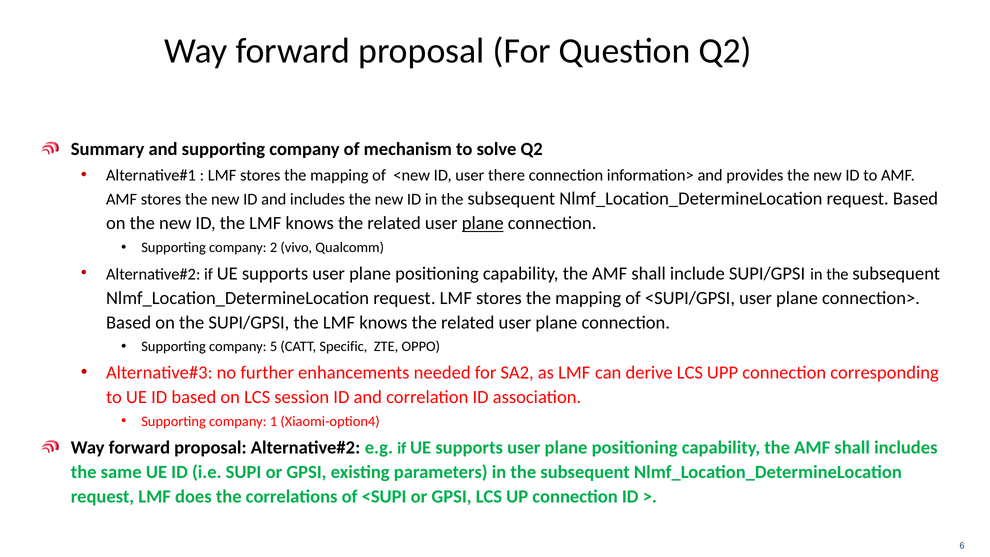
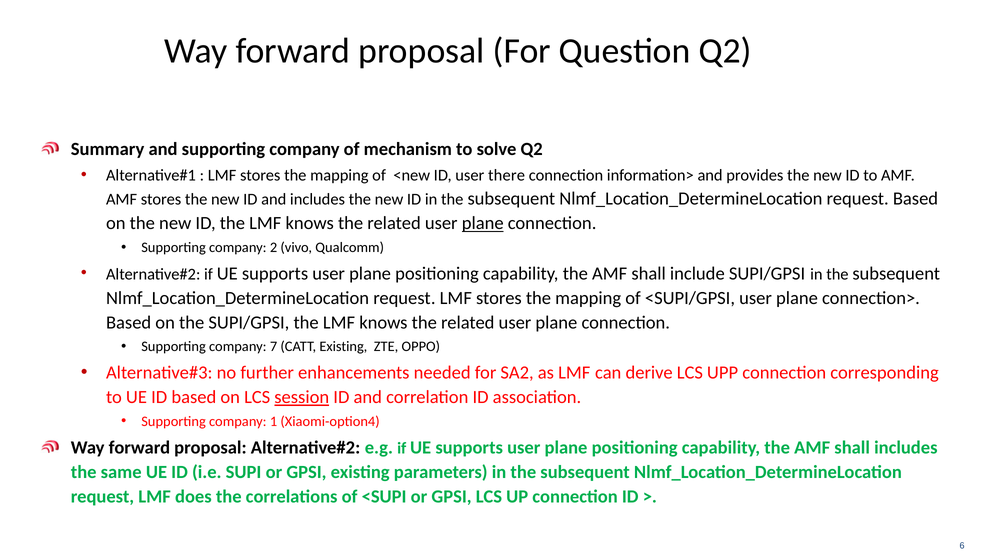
5: 5 -> 7 (274, 347)
CATT Specific: Specific -> Existing (343, 347)
session underline: none -> present (302, 397)
